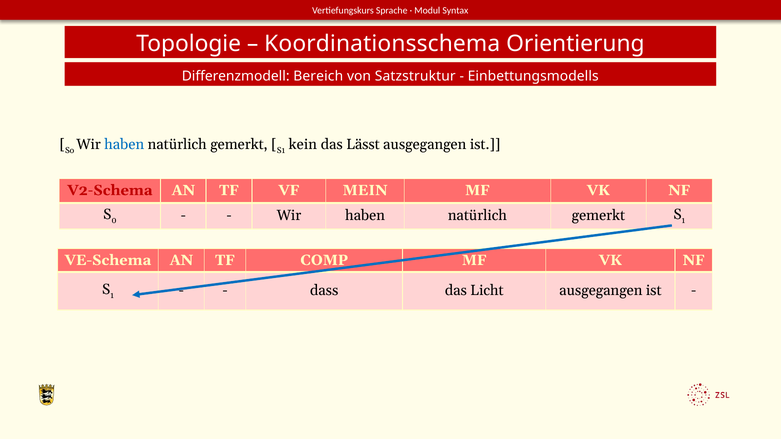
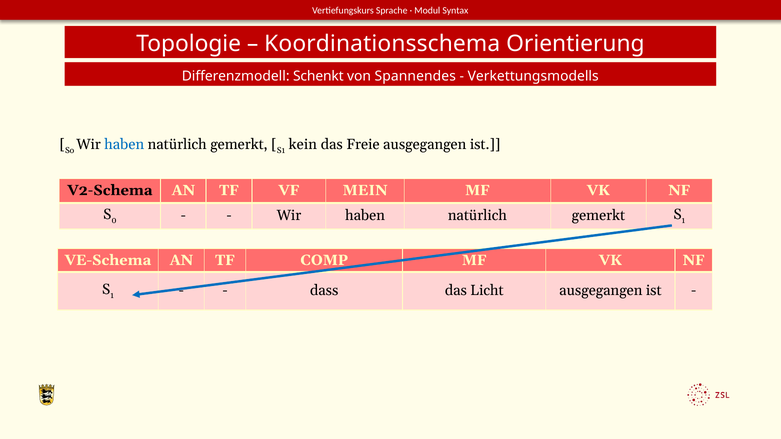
Bereich: Bereich -> Schenkt (318, 76)
Satzstruktur: Satzstruktur -> Spannendes (415, 76)
Einbettungsmodells: Einbettungsmodells -> Verkettungsmodells (533, 76)
Lässt: Lässt -> Freie (363, 145)
V2-Schema colour: red -> black (110, 190)
